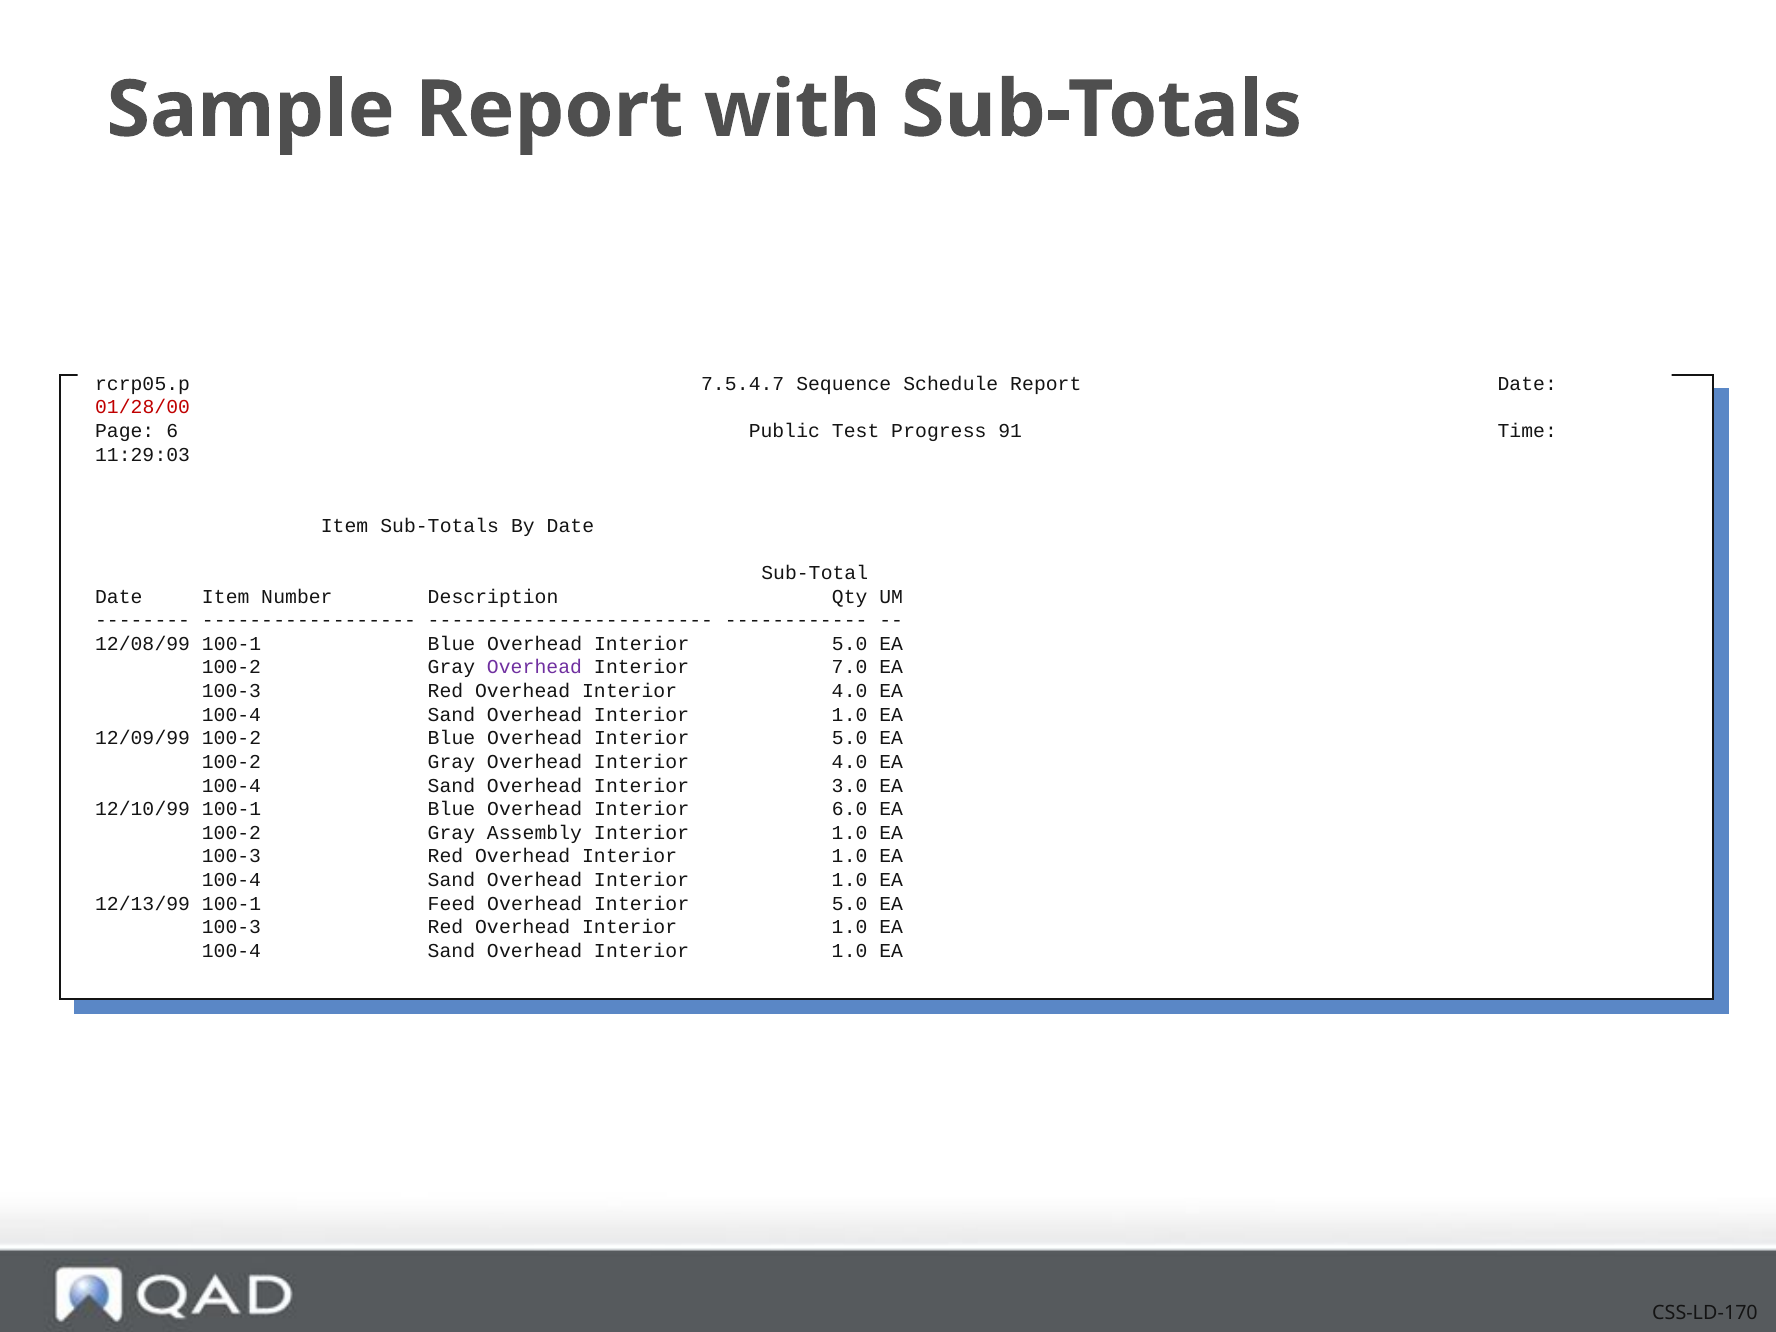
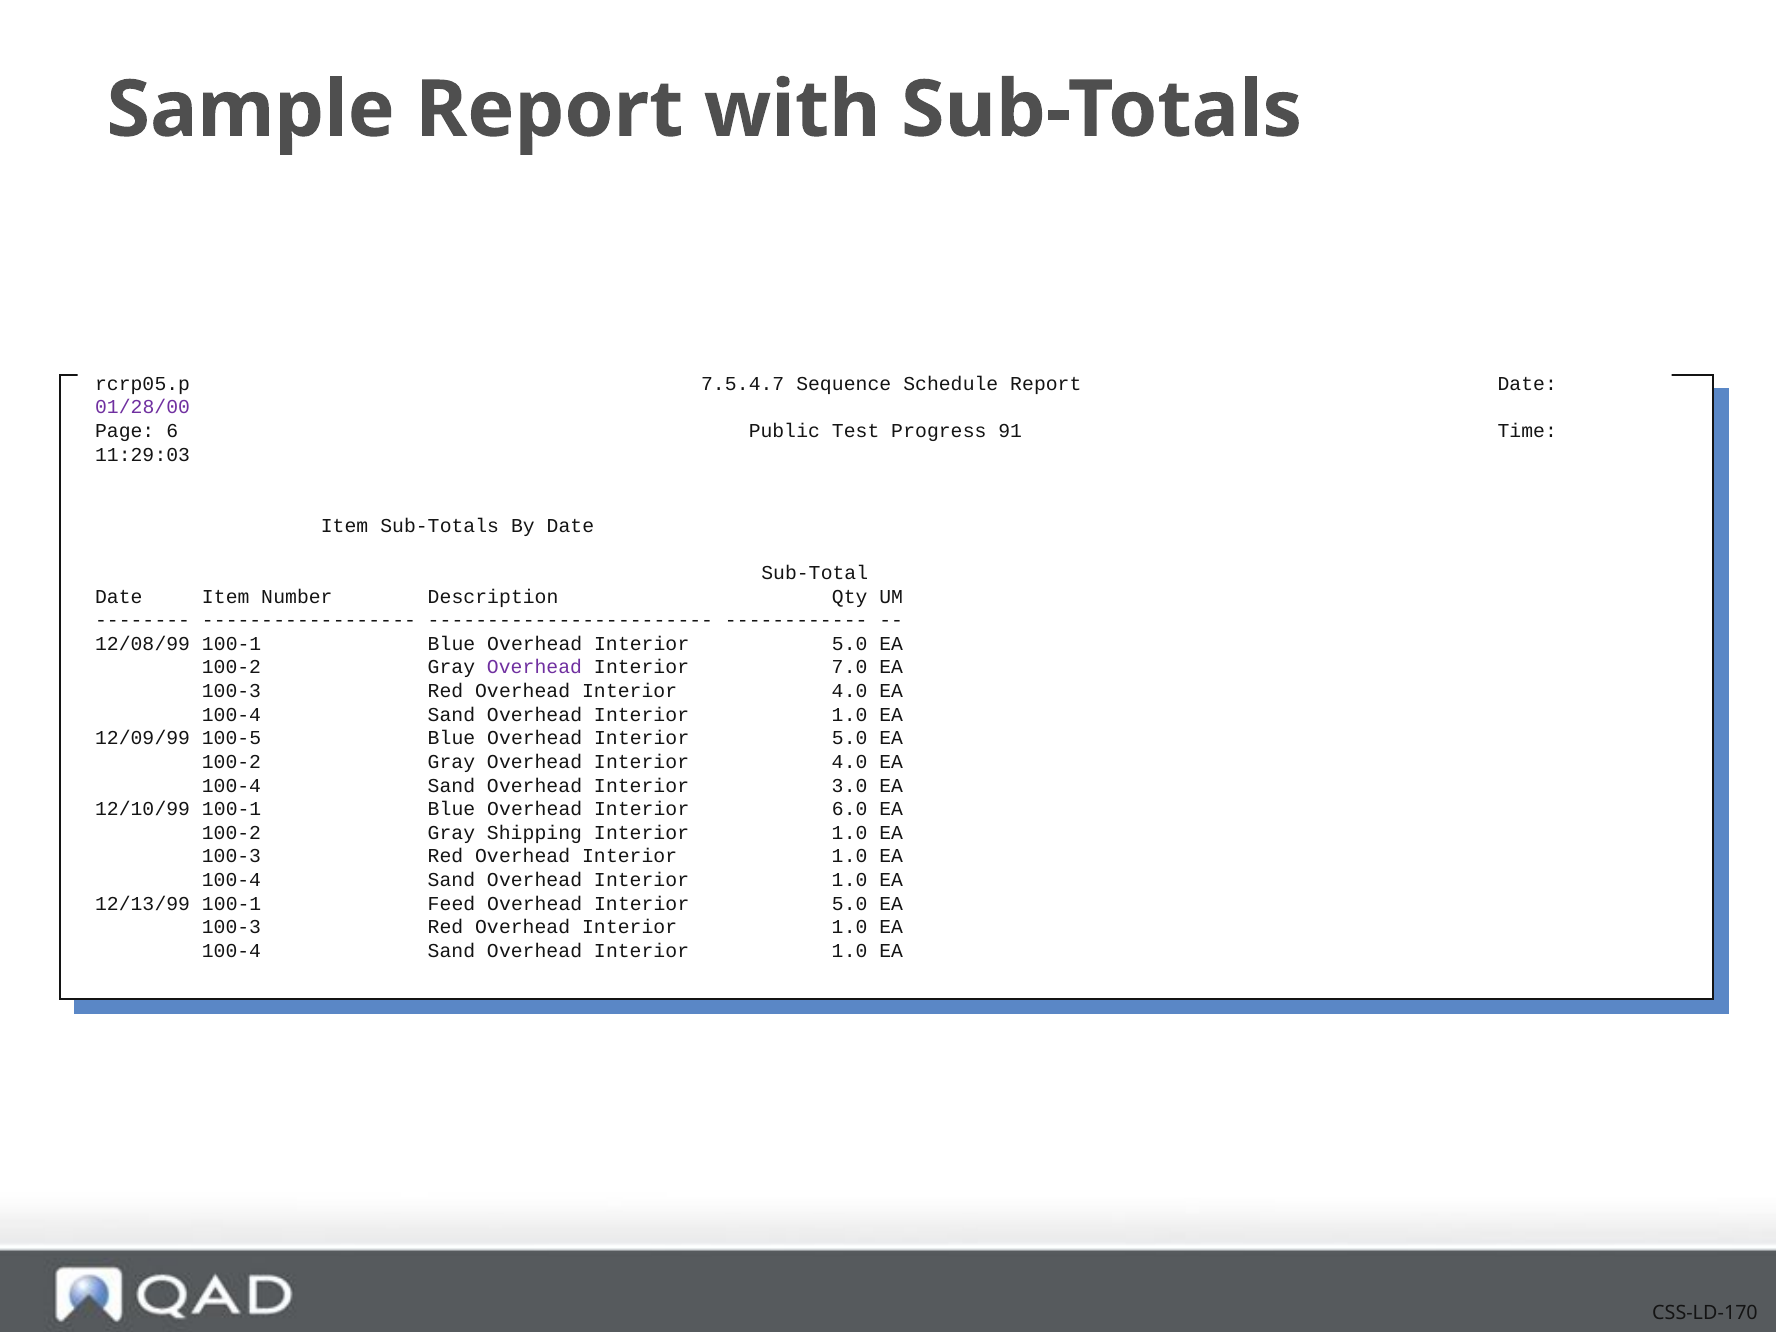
01/28/00 colour: red -> purple (143, 407)
12/09/99 100-2: 100-2 -> 100-5 (232, 738)
Assembly: Assembly -> Shipping (535, 833)
